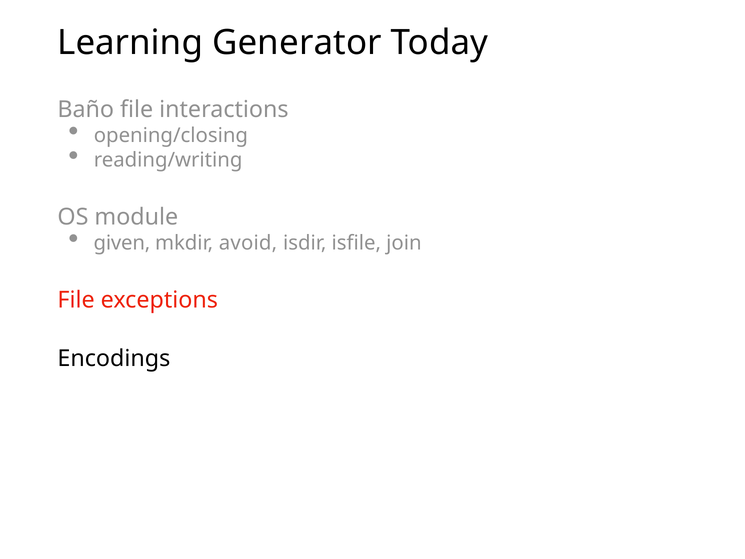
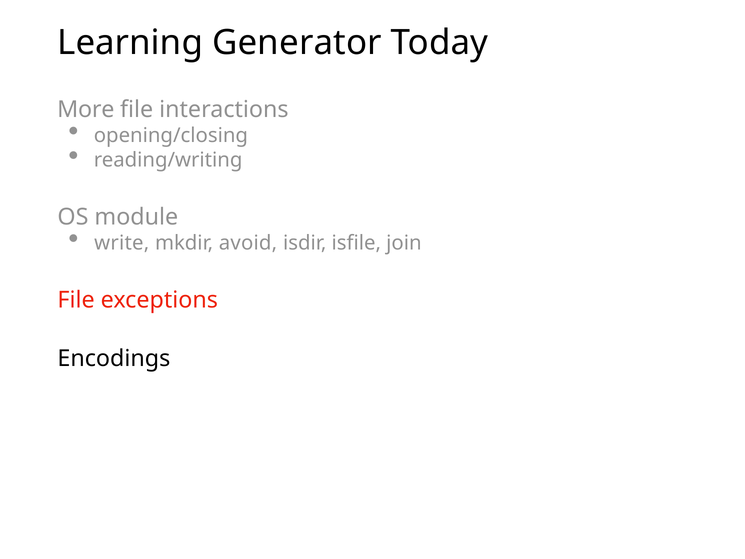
Baño: Baño -> More (86, 109)
given: given -> write (122, 243)
